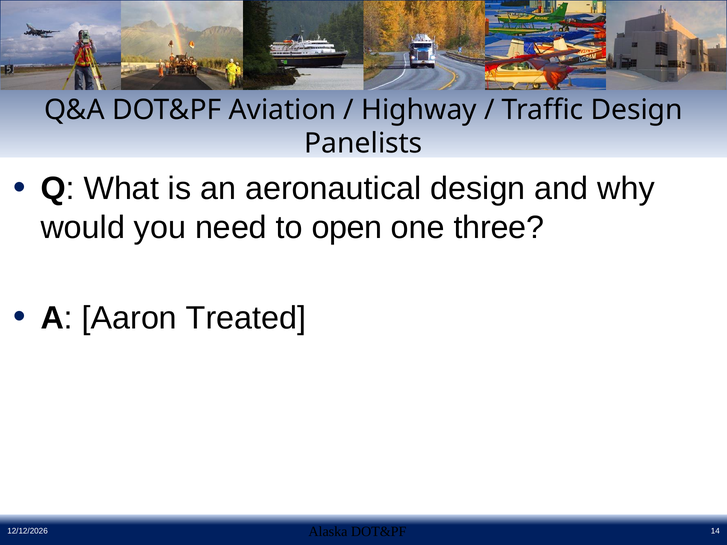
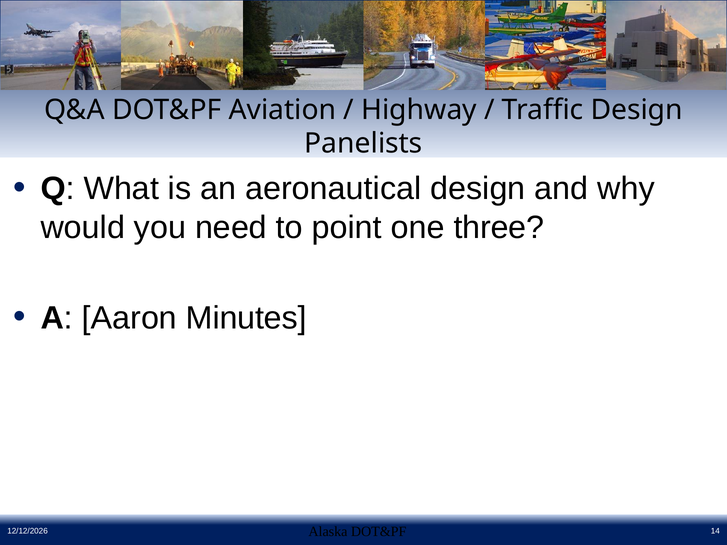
open: open -> point (347, 228)
Treated: Treated -> Minutes (246, 318)
